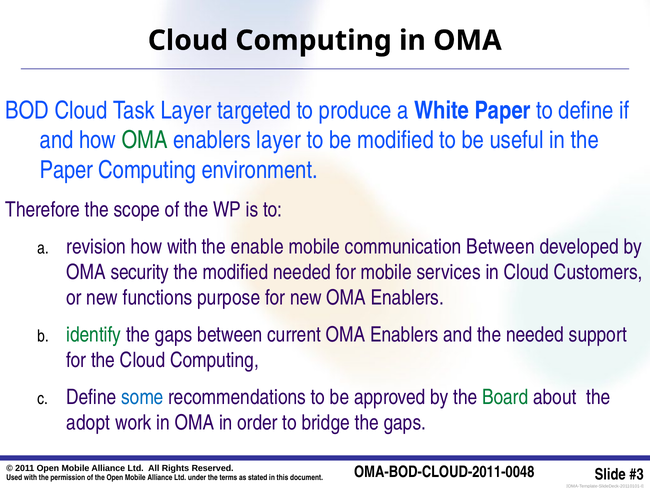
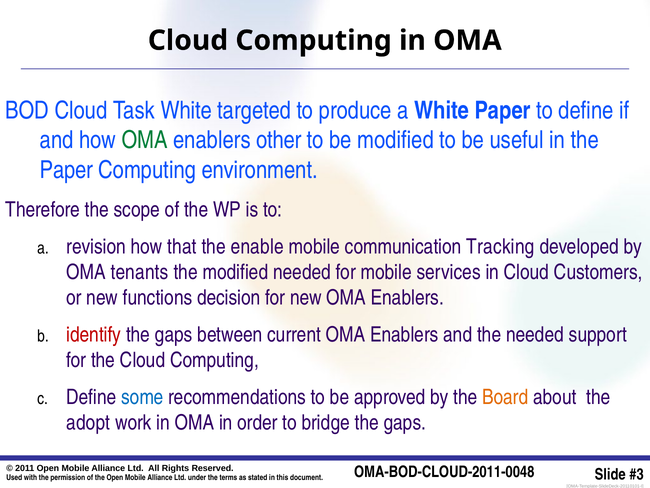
Task Layer: Layer -> White (186, 110)
enablers layer: layer -> other (279, 140)
how with: with -> that (182, 247)
communication Between: Between -> Tracking (501, 247)
security: security -> tenants (140, 272)
purpose: purpose -> decision (229, 298)
identify colour: green -> red (94, 335)
Board colour: green -> orange (505, 397)
